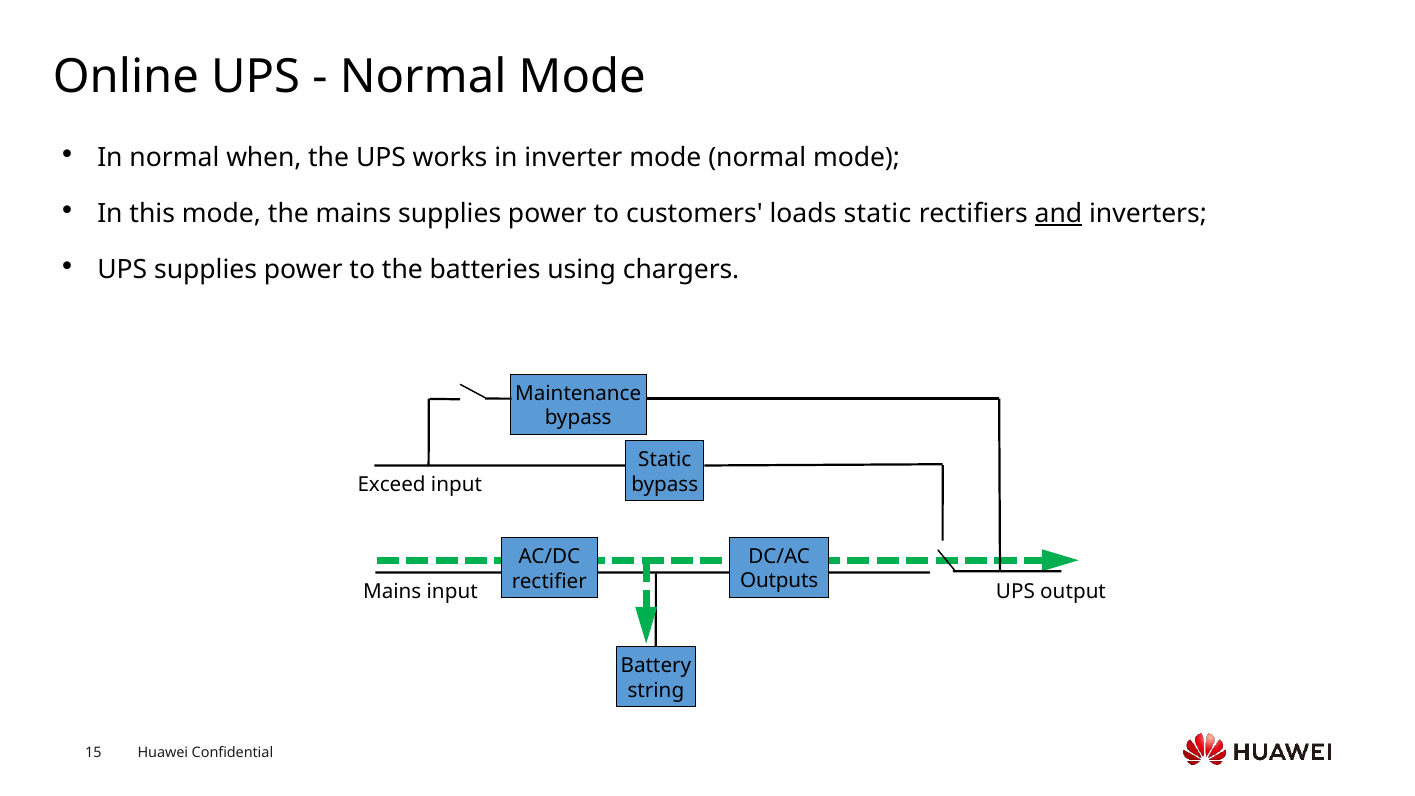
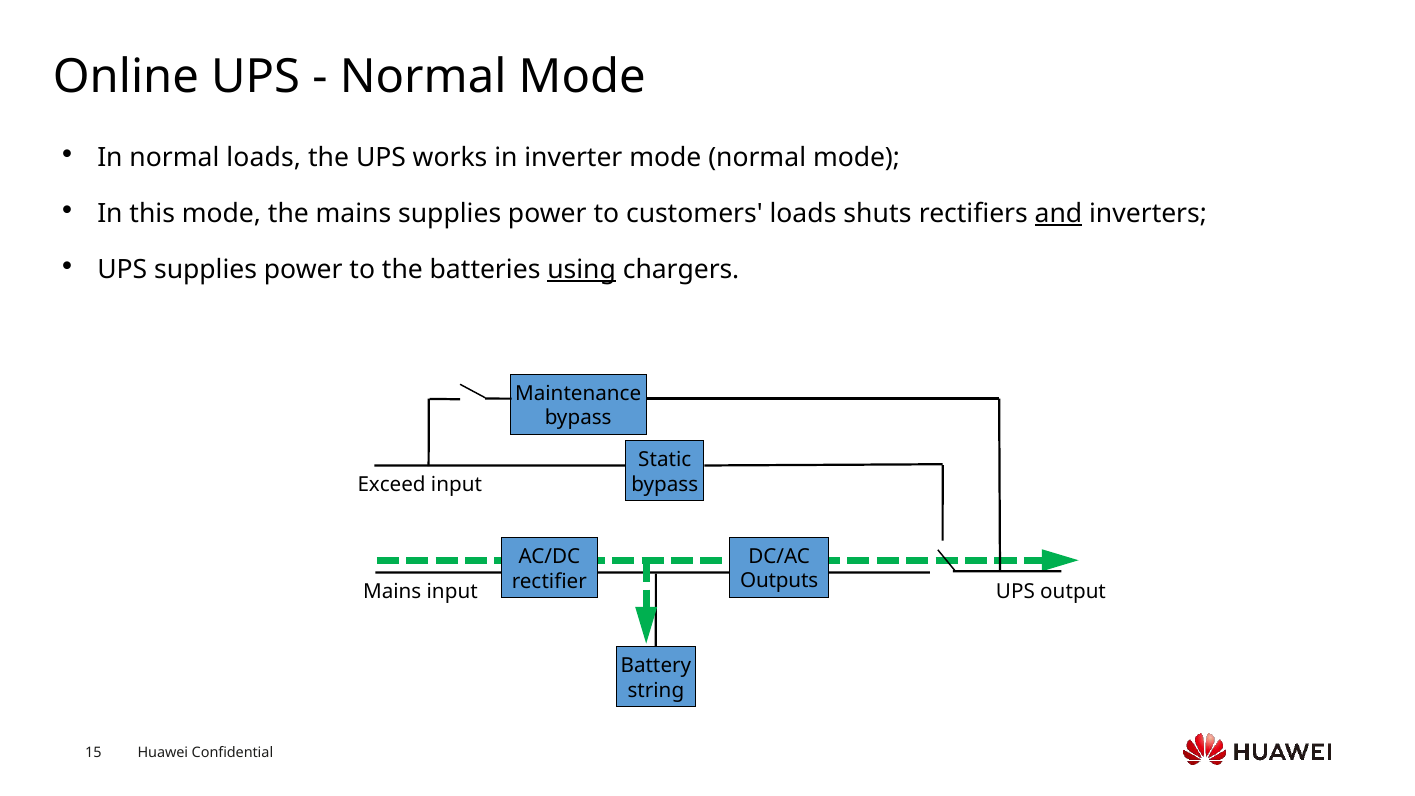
normal when: when -> loads (264, 157)
loads static: static -> shuts (877, 213)
using underline: none -> present (582, 270)
